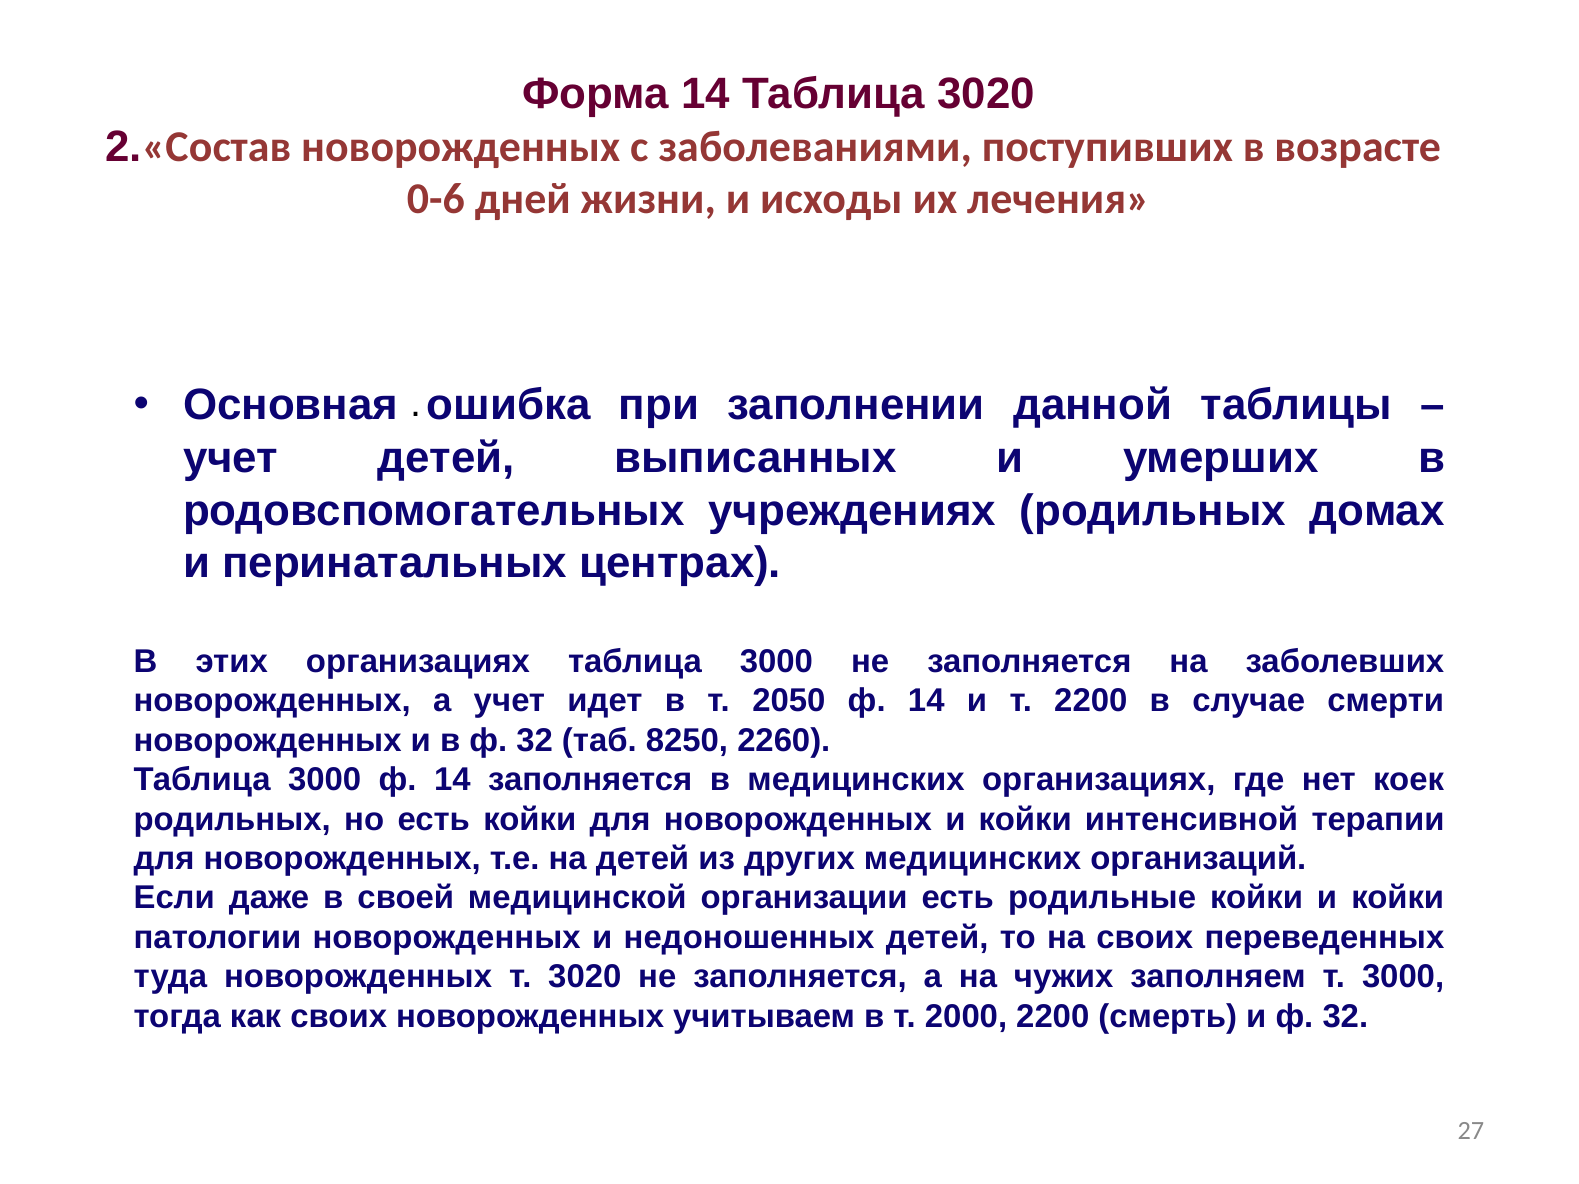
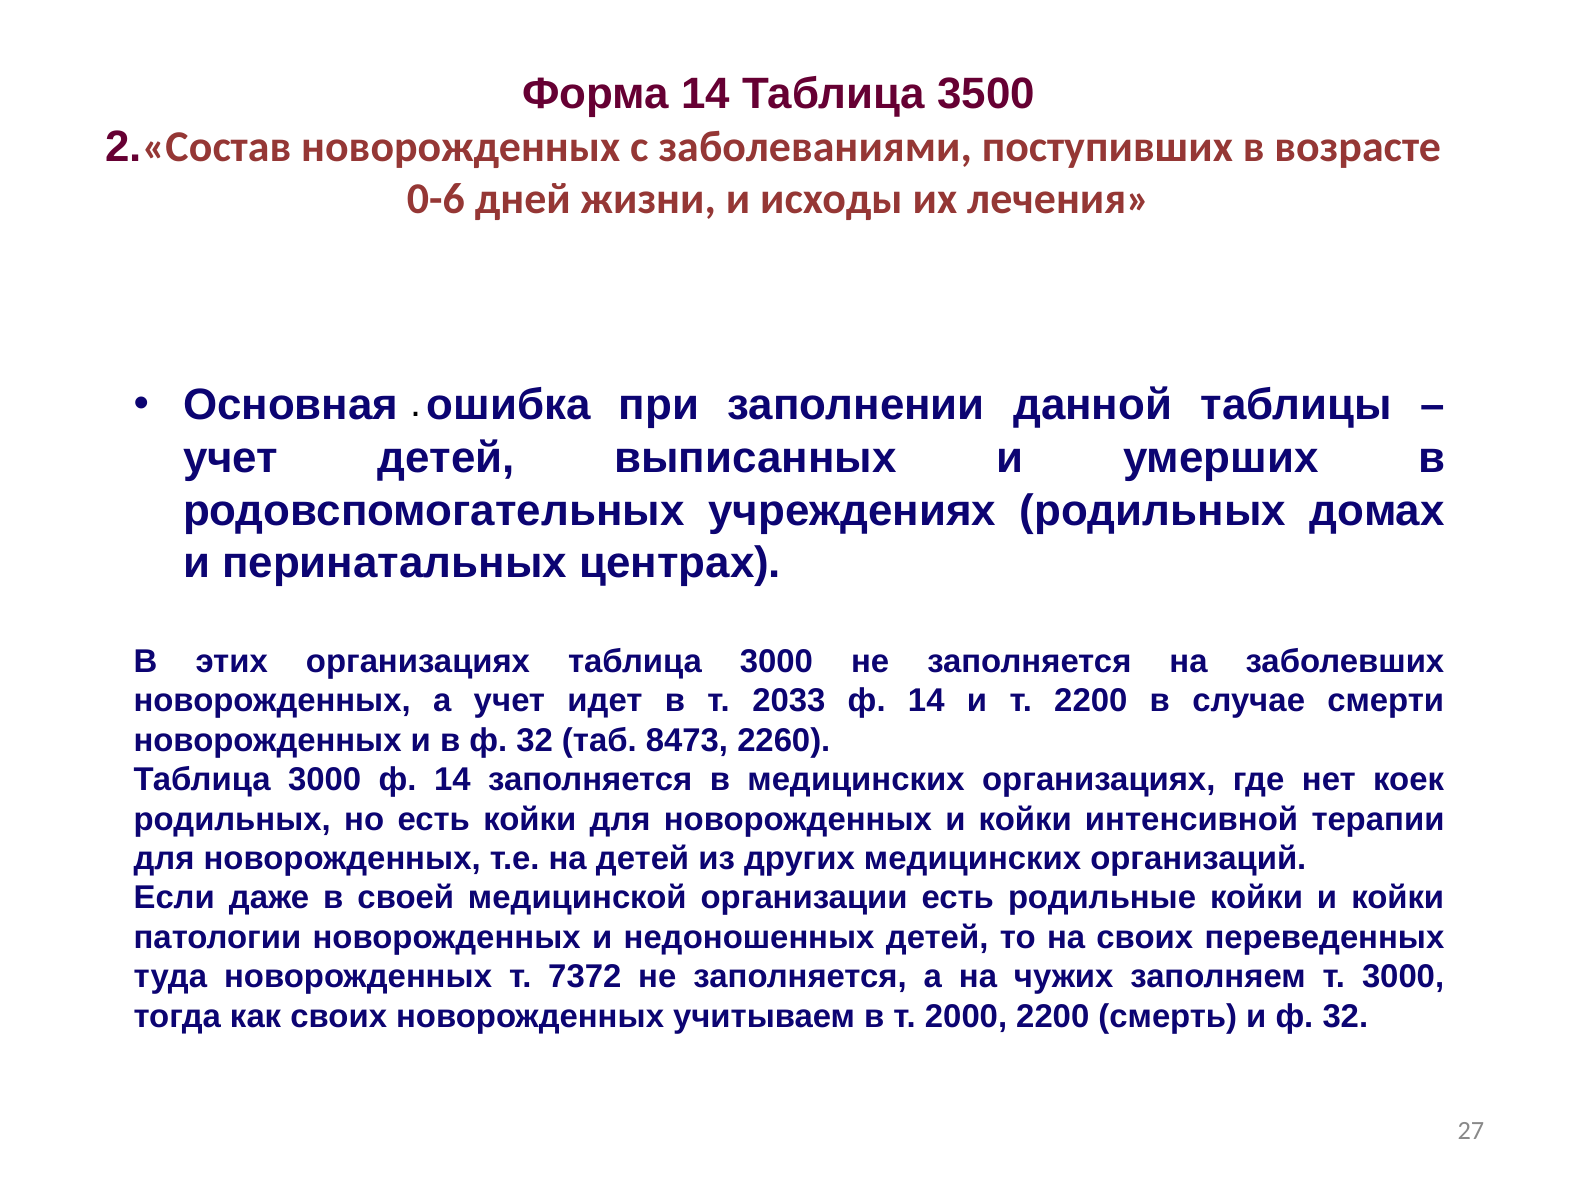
Таблица 3020: 3020 -> 3500 (986, 94)
2050: 2050 -> 2033 (789, 701)
8250: 8250 -> 8473 (687, 740)
т 3020: 3020 -> 7372 (585, 977)
